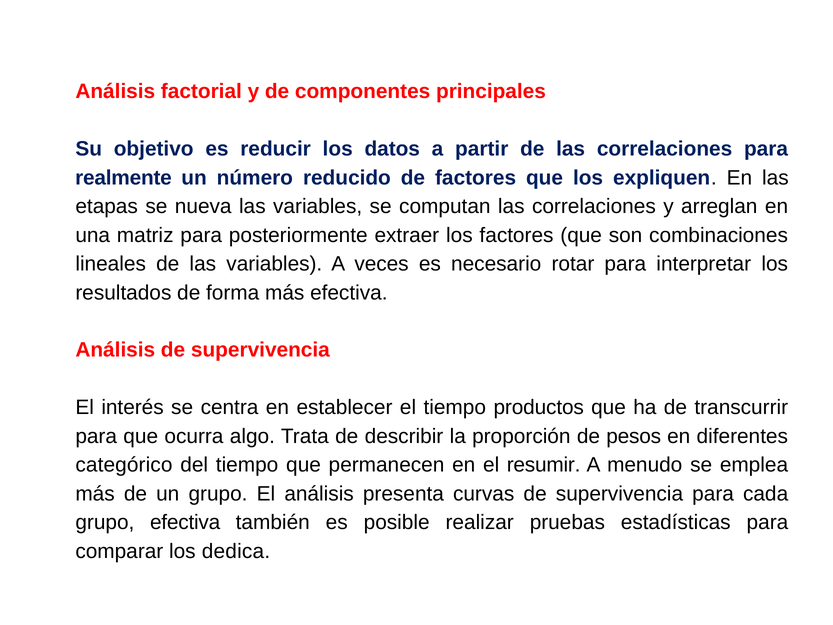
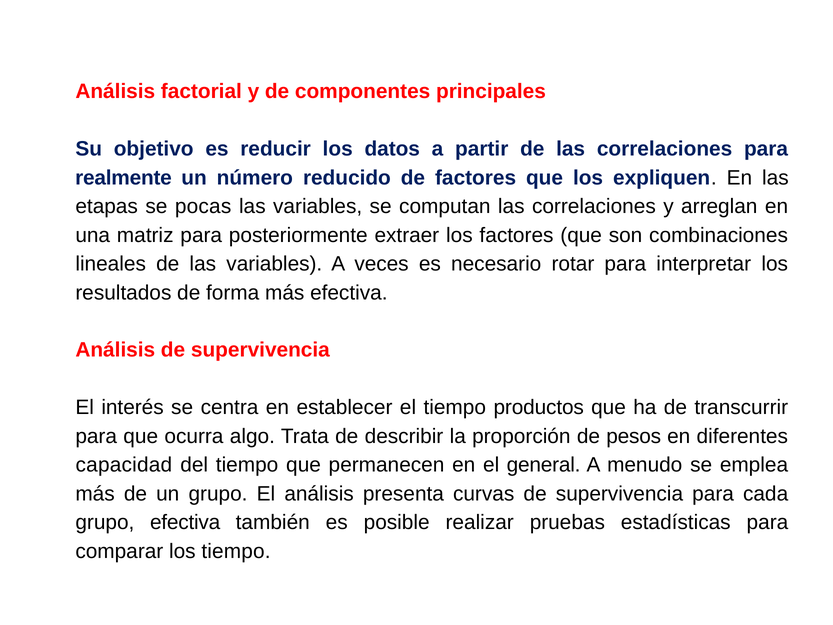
nueva: nueva -> pocas (203, 206)
categórico: categórico -> capacidad (124, 465)
resumir: resumir -> general (544, 465)
los dedica: dedica -> tiempo (236, 551)
